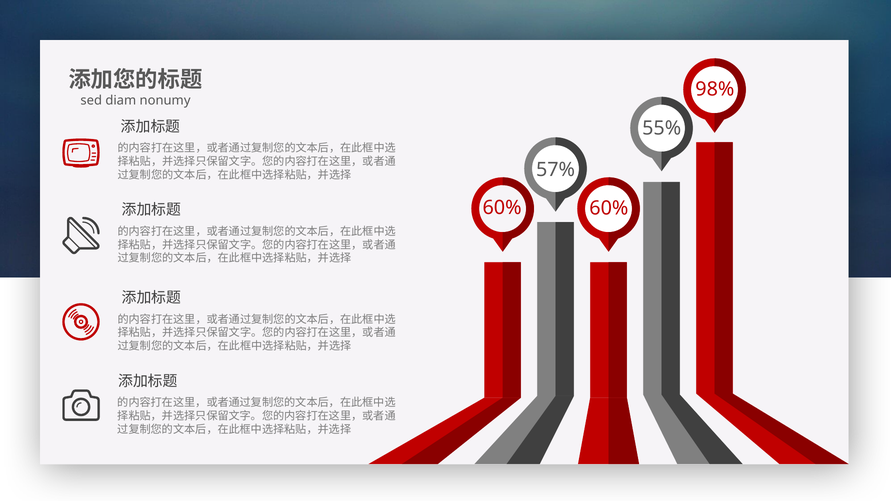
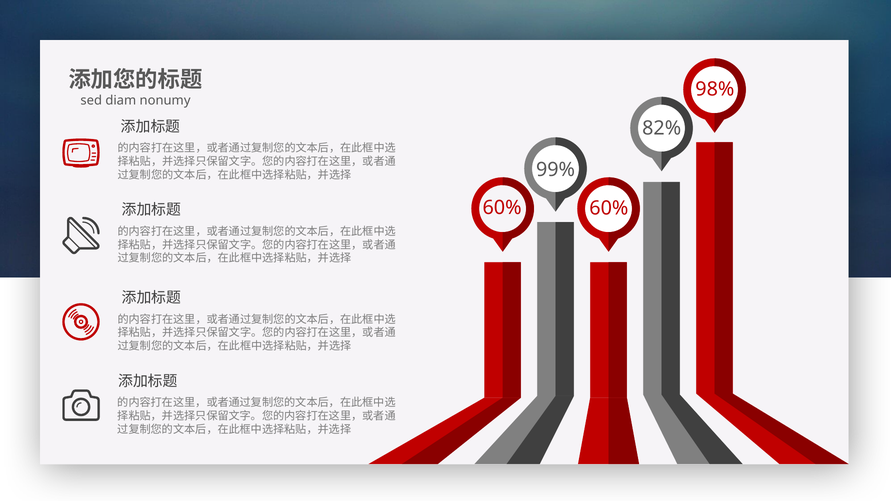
55%: 55% -> 82% (662, 128)
57%: 57% -> 99% (556, 170)
